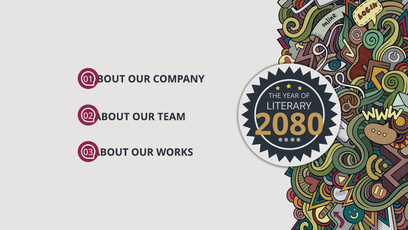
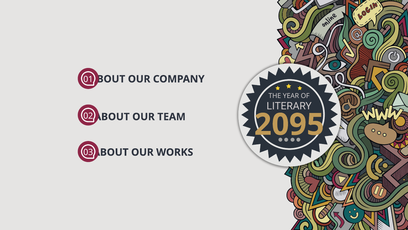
2080: 2080 -> 2095 (289, 124)
